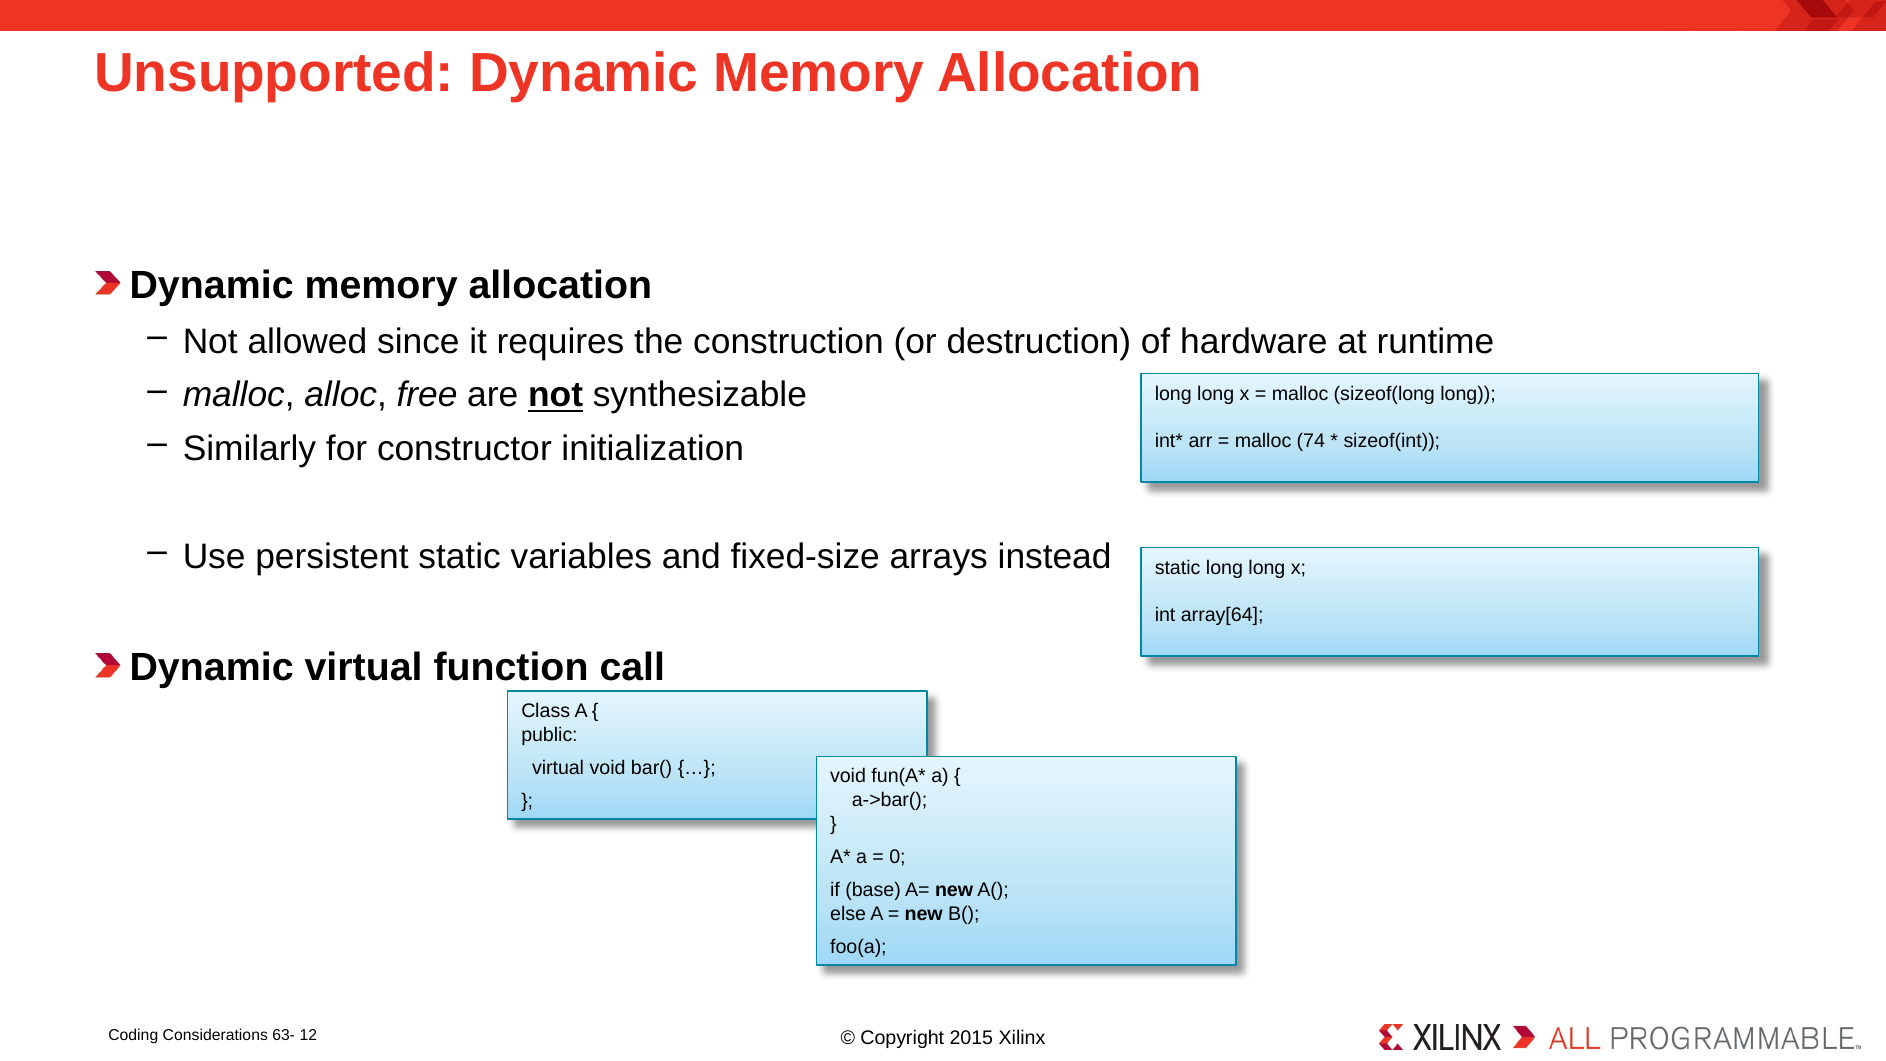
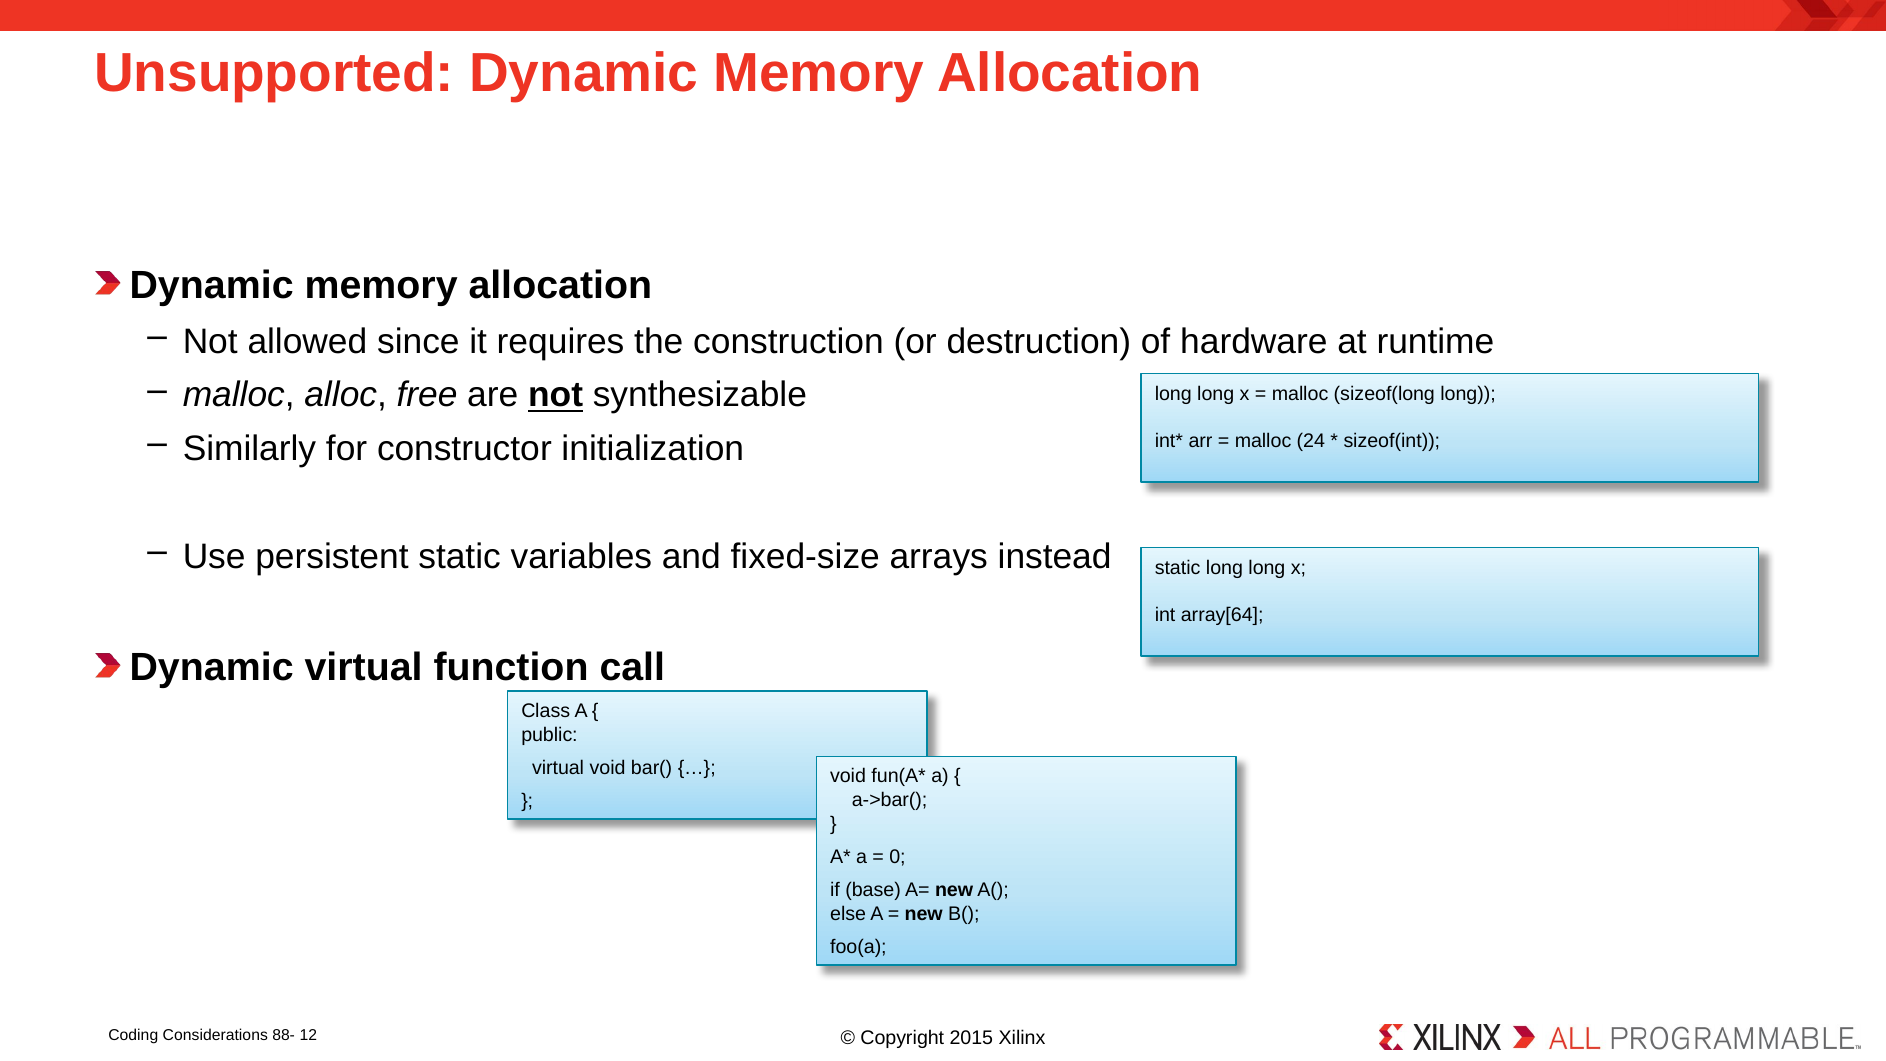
74: 74 -> 24 (1311, 441)
63-: 63- -> 88- (284, 1035)
